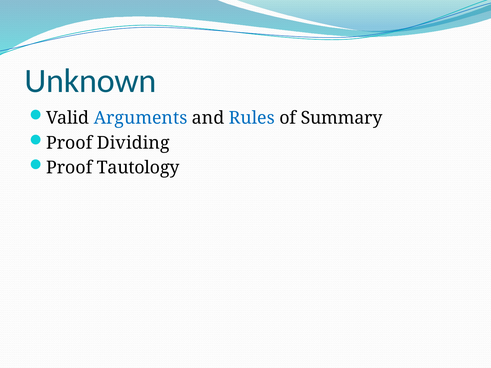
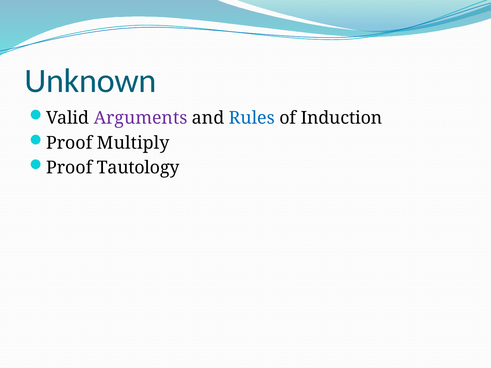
Arguments colour: blue -> purple (141, 118)
Summary: Summary -> Induction (342, 118)
Dividing: Dividing -> Multiply (133, 143)
